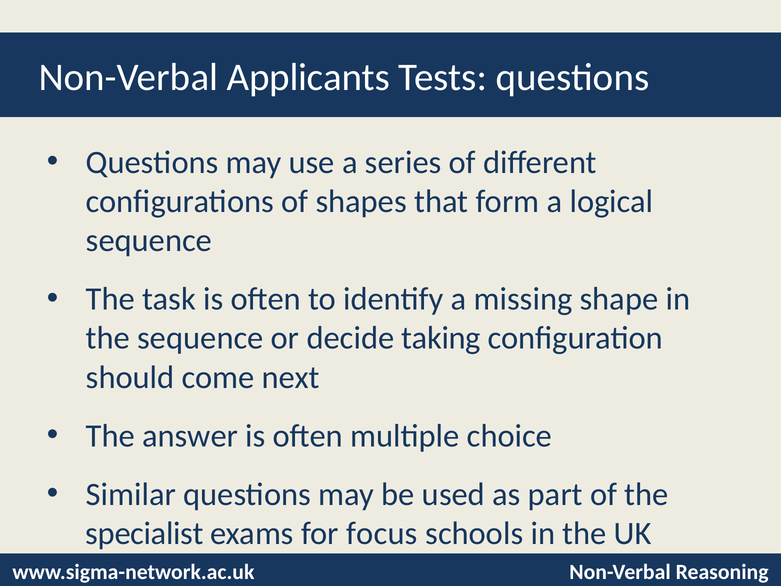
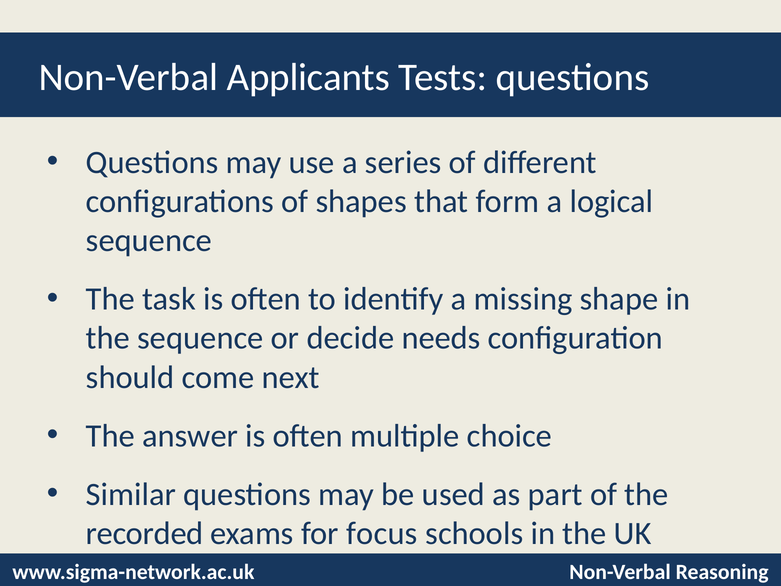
taking: taking -> needs (441, 338)
specialist: specialist -> recorded (145, 533)
